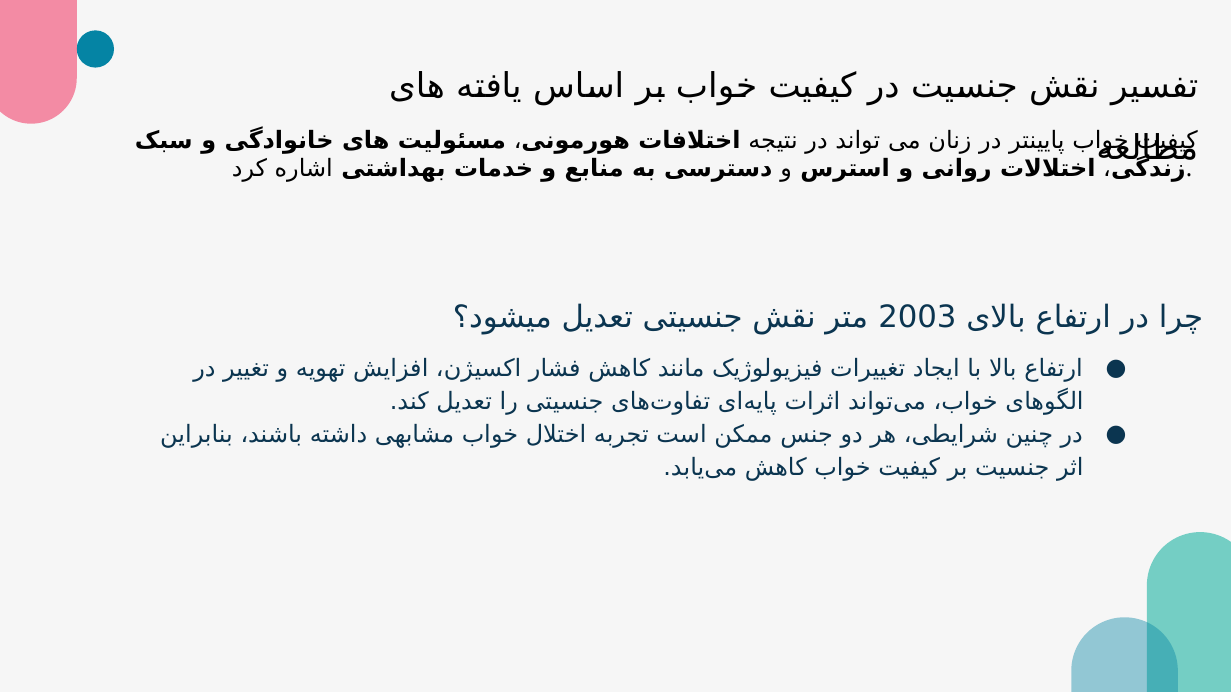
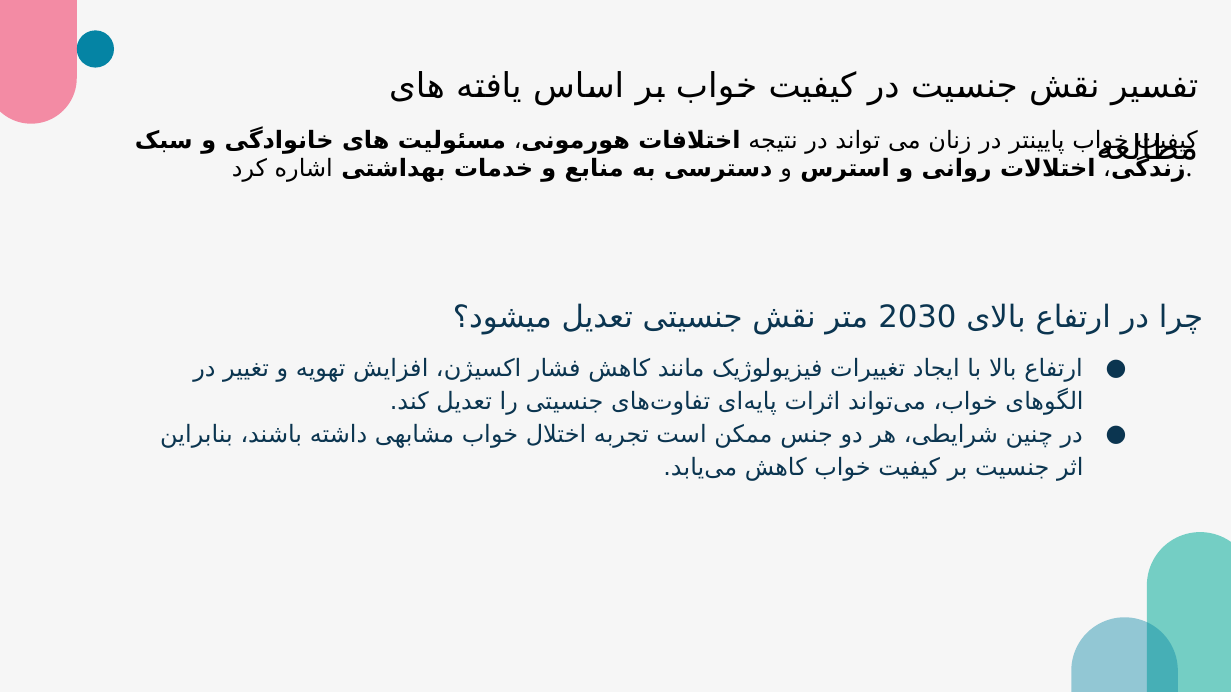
2003: 2003 -> 2030 (917, 318)
